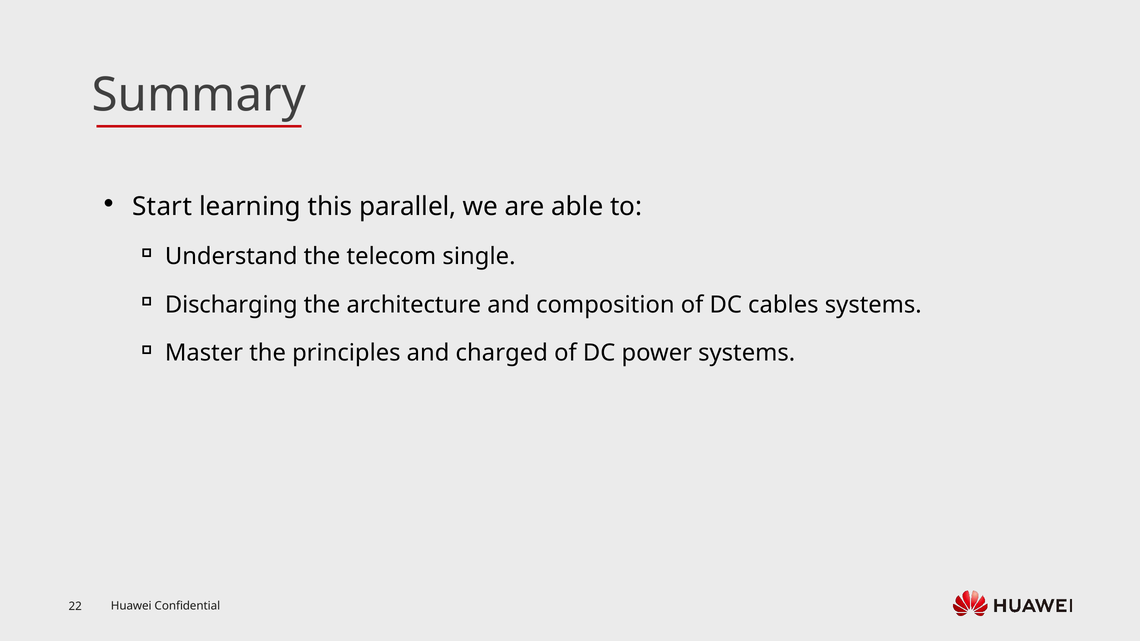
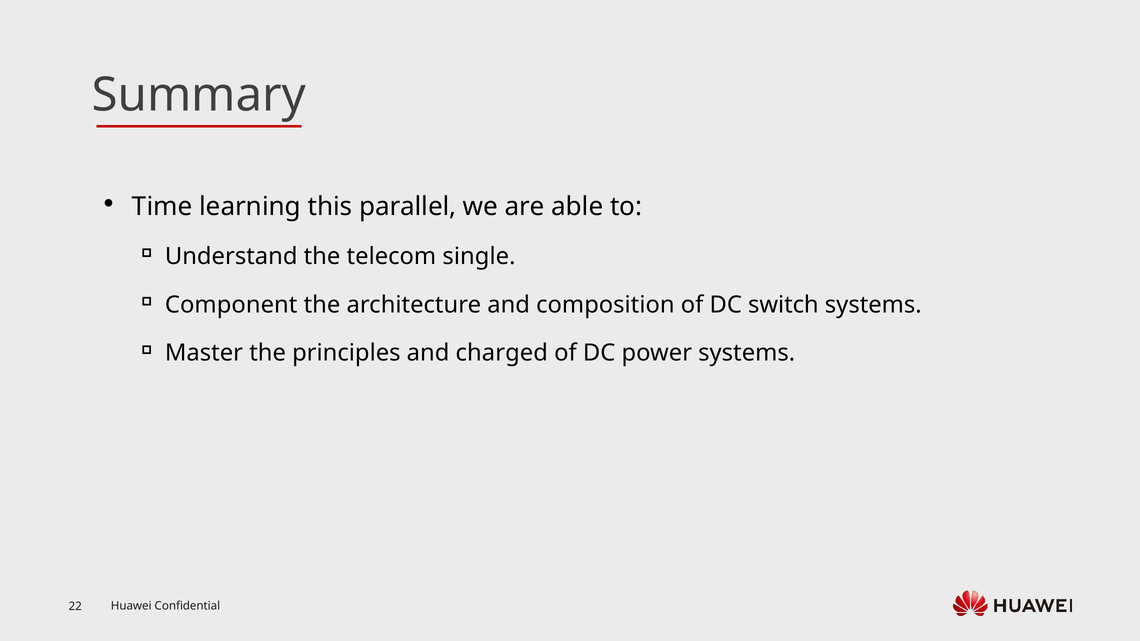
Start: Start -> Time (162, 207)
Discharging: Discharging -> Component (231, 305)
cables: cables -> switch (783, 305)
